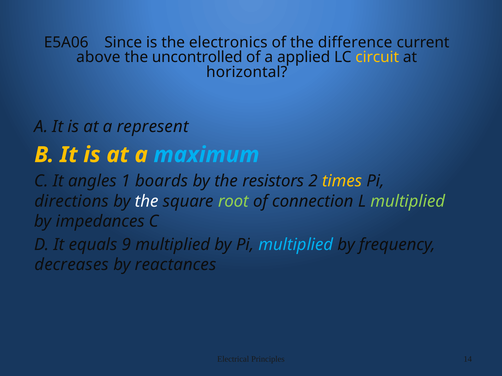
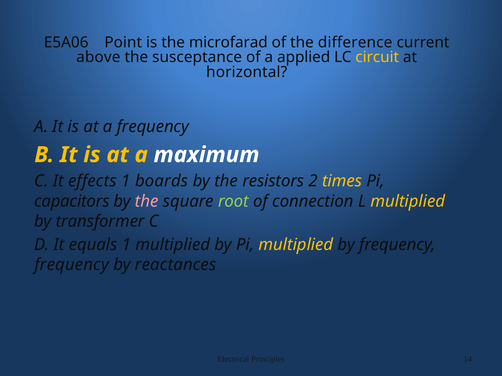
Since: Since -> Point (123, 43)
electronics: electronics -> microfarad (228, 43)
uncontrolled: uncontrolled -> susceptance (197, 57)
a represent: represent -> frequency (153, 127)
maximum colour: light blue -> white (207, 155)
angles: angles -> effects (92, 181)
directions: directions -> capacitors (72, 201)
the colour: white -> pink (147, 201)
multiplied colour: light green -> yellow (408, 201)
impedances: impedances -> transformer (100, 222)
equals 9: 9 -> 1 (126, 245)
multiplied colour: light blue -> yellow (296, 245)
decreases: decreases -> frequency (72, 265)
